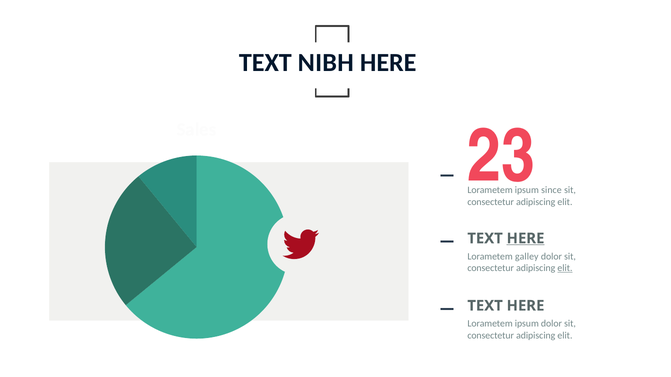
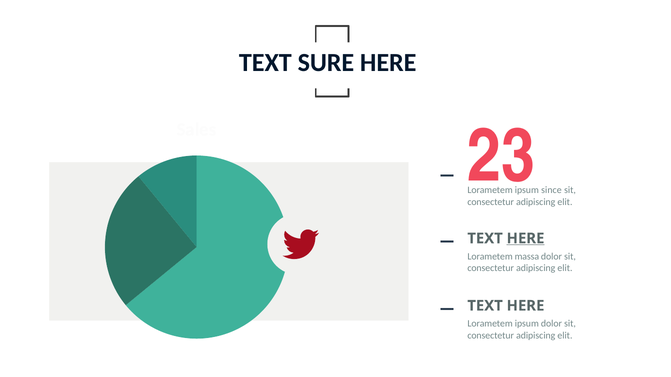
NIBH: NIBH -> SURE (326, 63)
galley: galley -> massa (527, 257)
elit underline: present -> none (565, 268)
